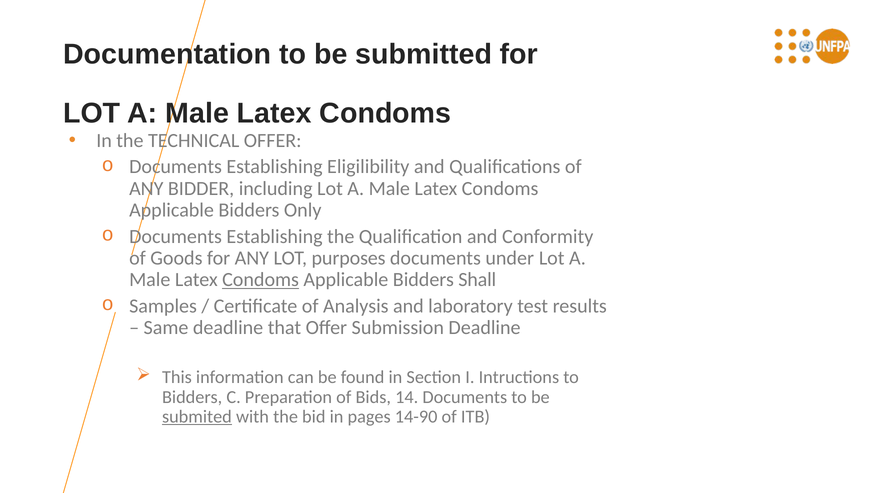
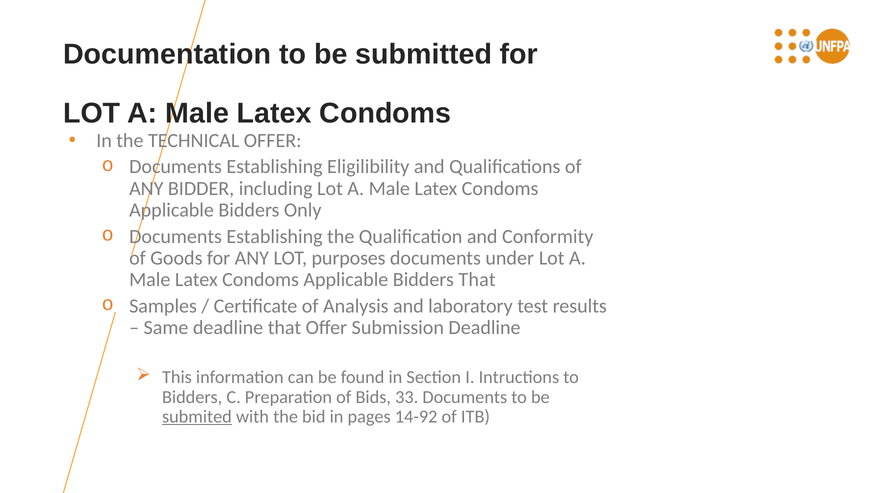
Condoms underline: present -> none (261, 280)
Bidders Shall: Shall -> That (477, 280)
14: 14 -> 33 (407, 397)
14-90: 14-90 -> 14-92 (416, 417)
